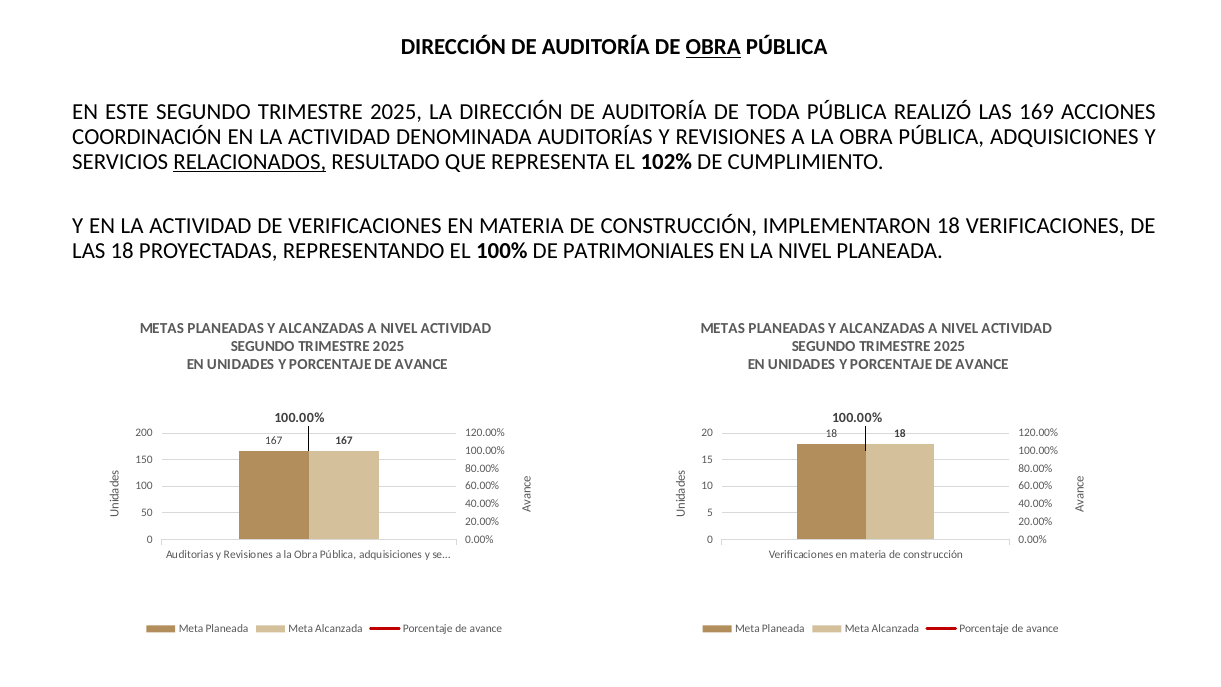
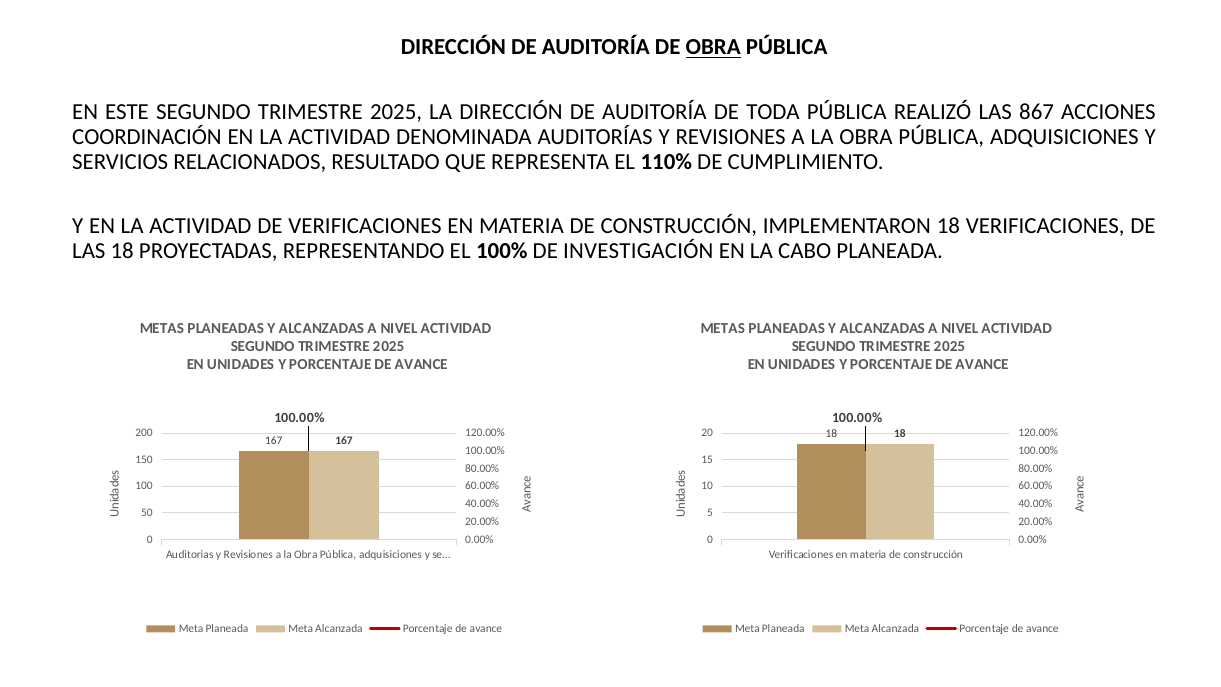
169: 169 -> 867 (1037, 112)
RELACIONADOS underline: present -> none (250, 162)
102%: 102% -> 110% (666, 162)
PATRIMONIALES: PATRIMONIALES -> INVESTIGACIÓN (638, 251)
LA NIVEL: NIVEL -> CABO (805, 251)
